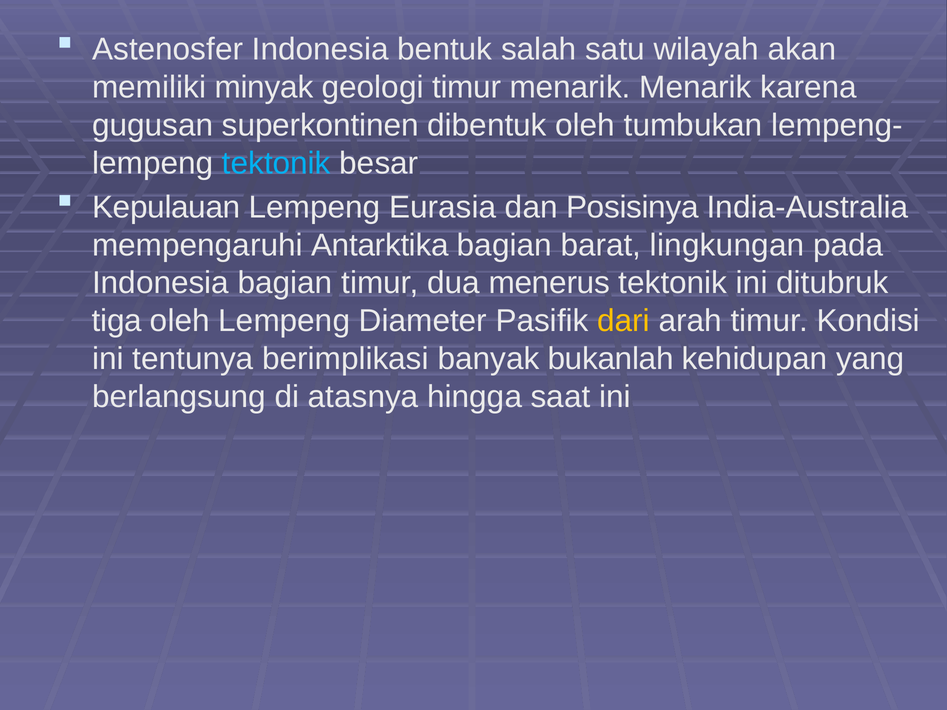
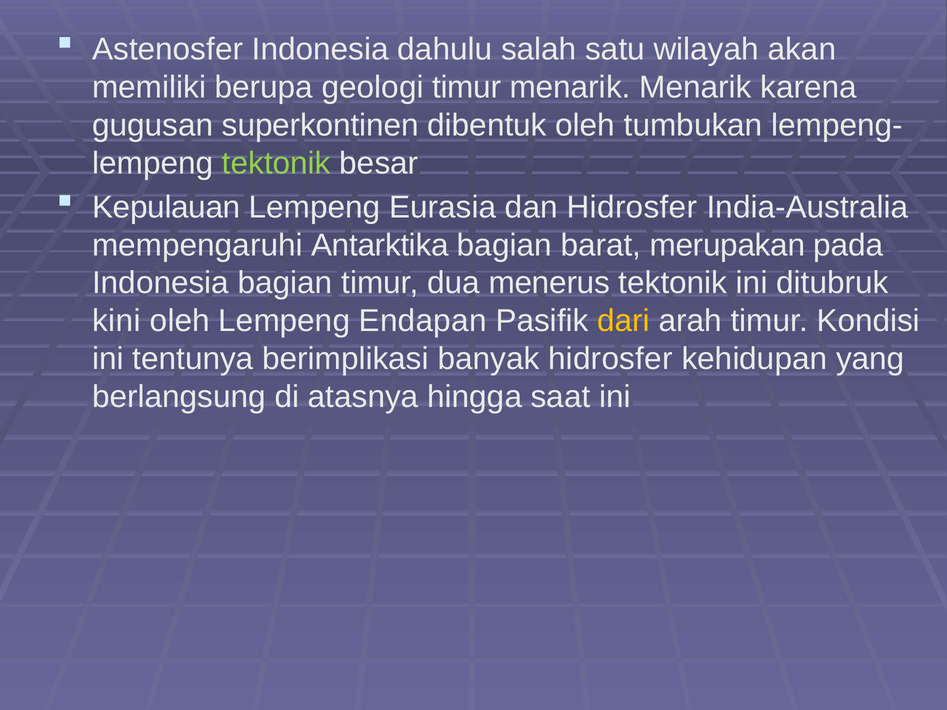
bentuk: bentuk -> dahulu (445, 50)
minyak: minyak -> berupa (264, 87)
tektonik colour: light blue -> light green (276, 163)
dan Posisinya: Posisinya -> Hidrosfer (632, 207)
lingkungan: lingkungan -> merupakan (727, 245)
tiga: tiga -> kini (117, 321)
Diameter: Diameter -> Endapan (423, 321)
banyak bukanlah: bukanlah -> hidrosfer (610, 359)
